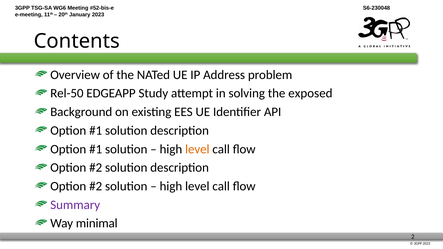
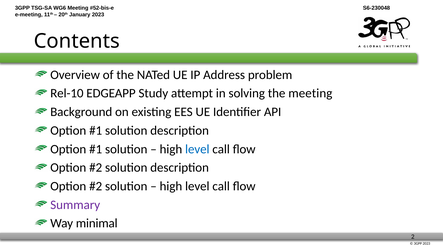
Rel-50: Rel-50 -> Rel-10 (67, 93)
the exposed: exposed -> meeting (310, 93)
level colour: orange -> blue (197, 149)
